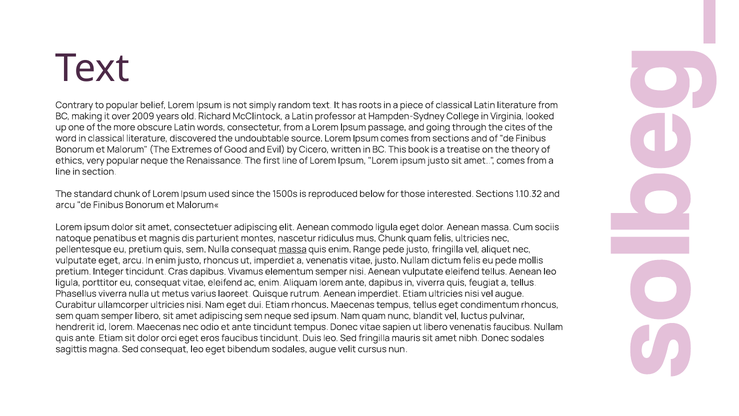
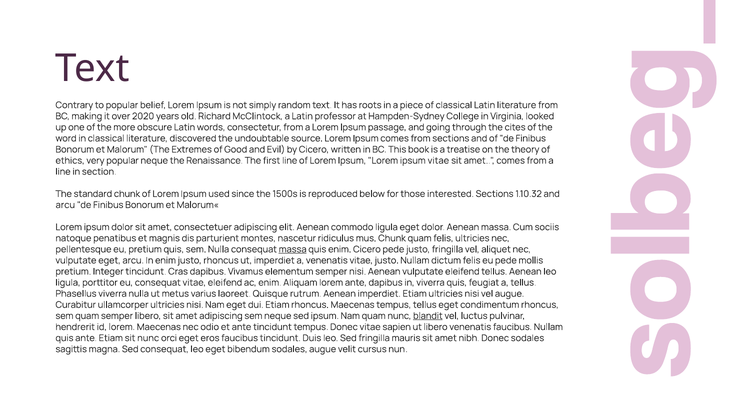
2009: 2009 -> 2020 (143, 116)
ipsum justo: justo -> vitae (438, 160)
enim Range: Range -> Cicero (367, 249)
blandit underline: none -> present (428, 316)
sit dolor: dolor -> nunc (148, 338)
